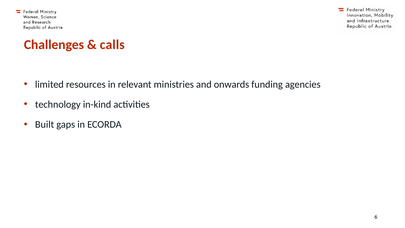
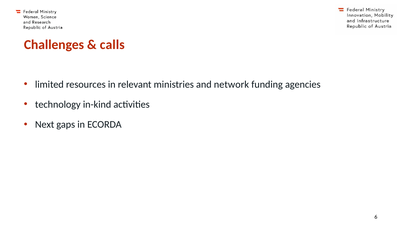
onwards: onwards -> network (231, 84)
Built: Built -> Next (45, 125)
